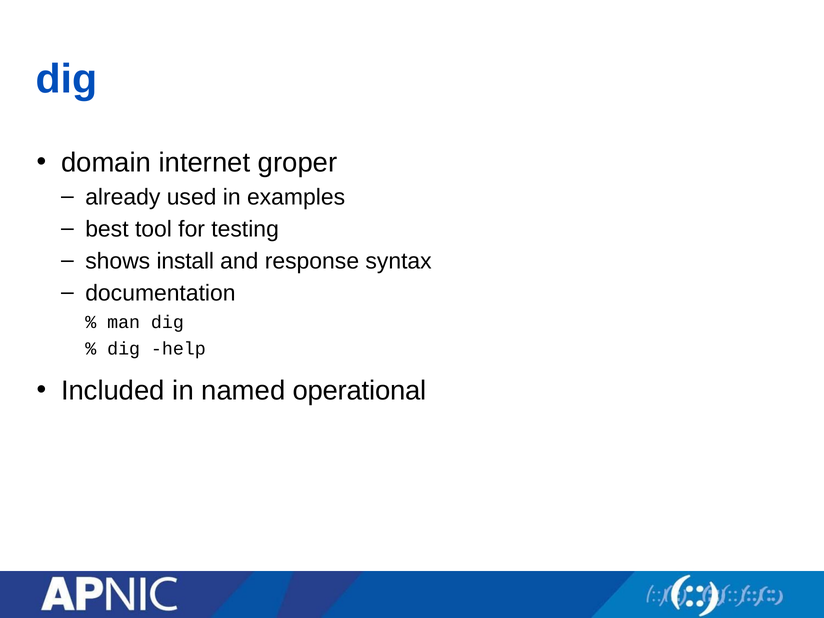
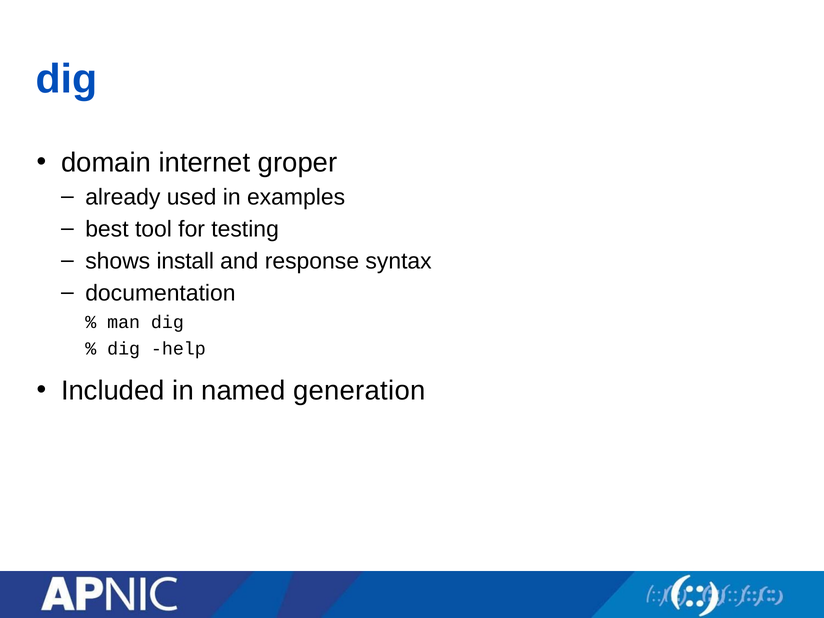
operational: operational -> generation (359, 391)
